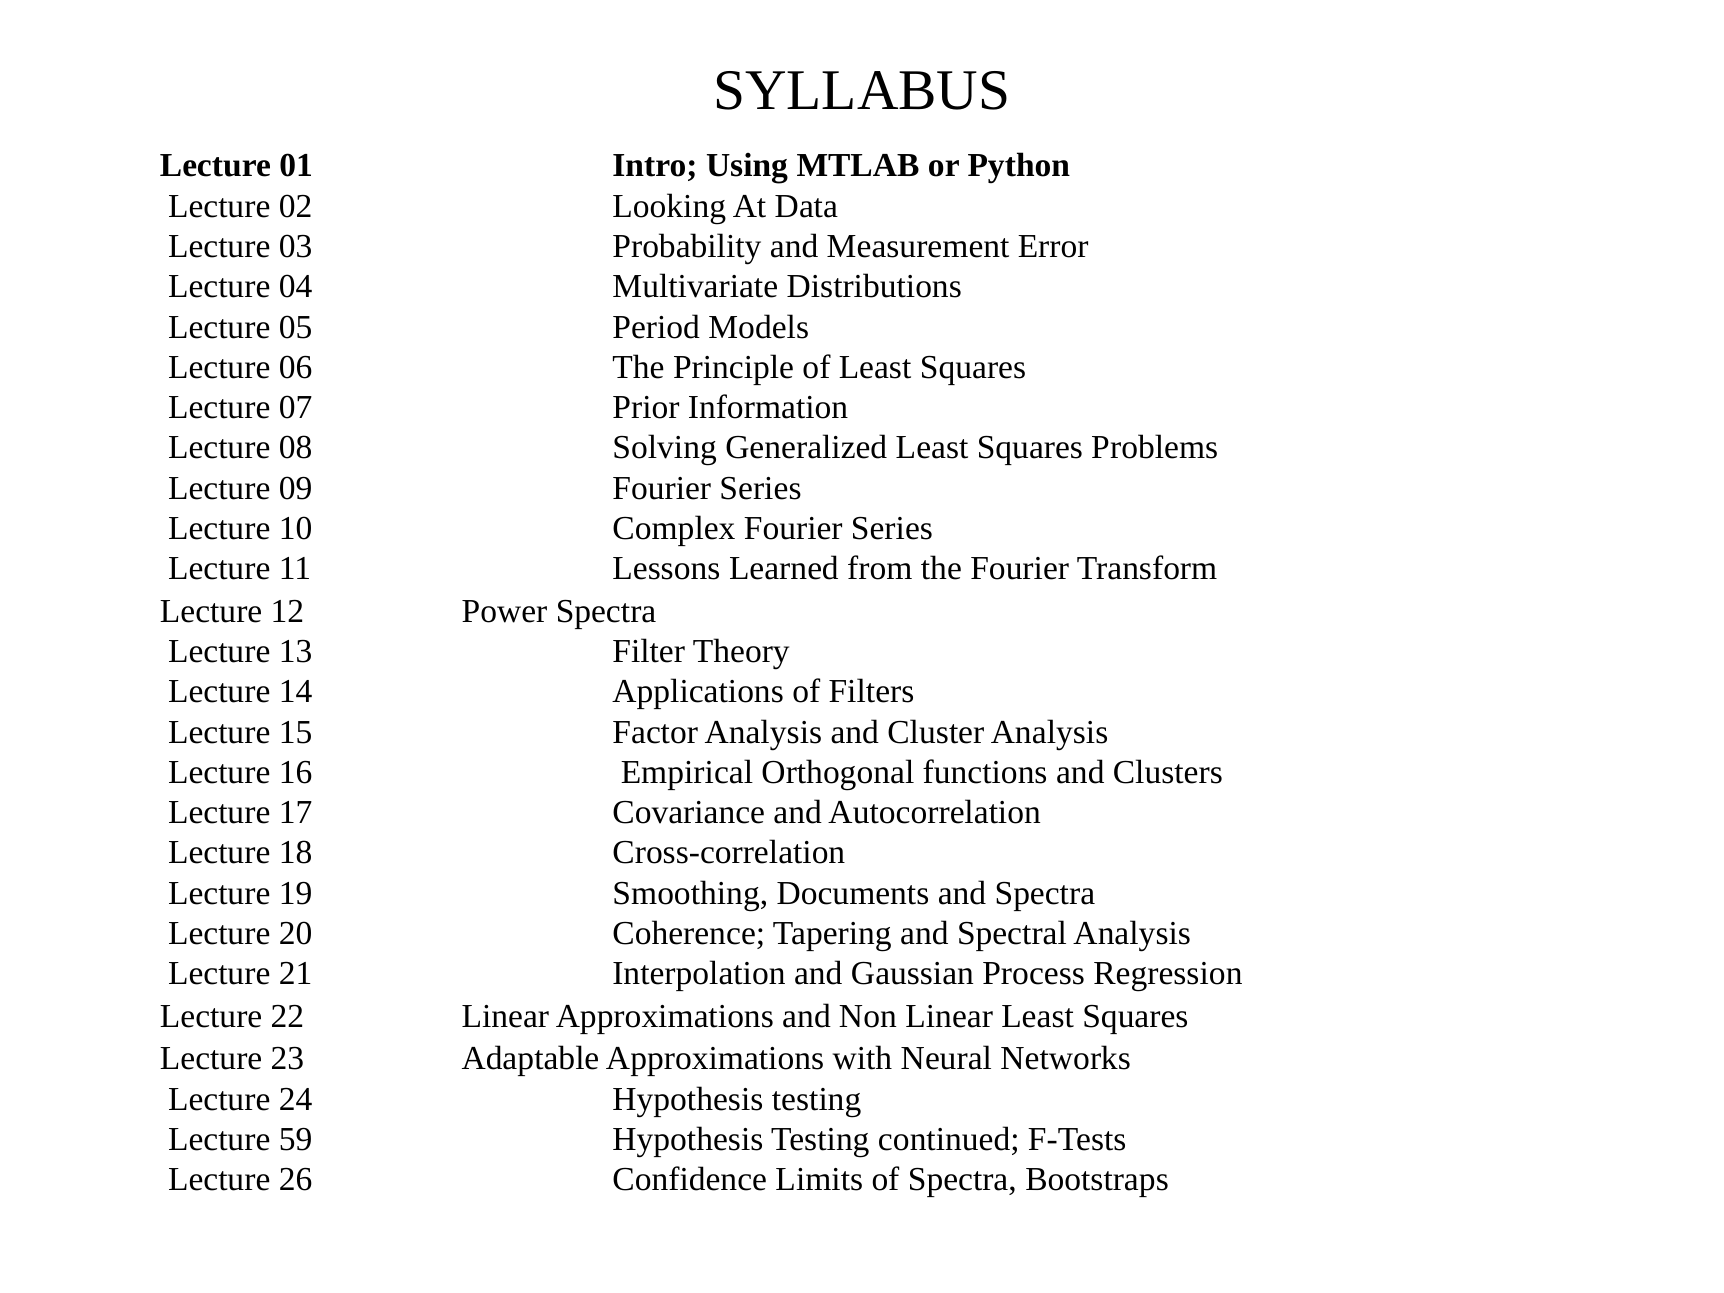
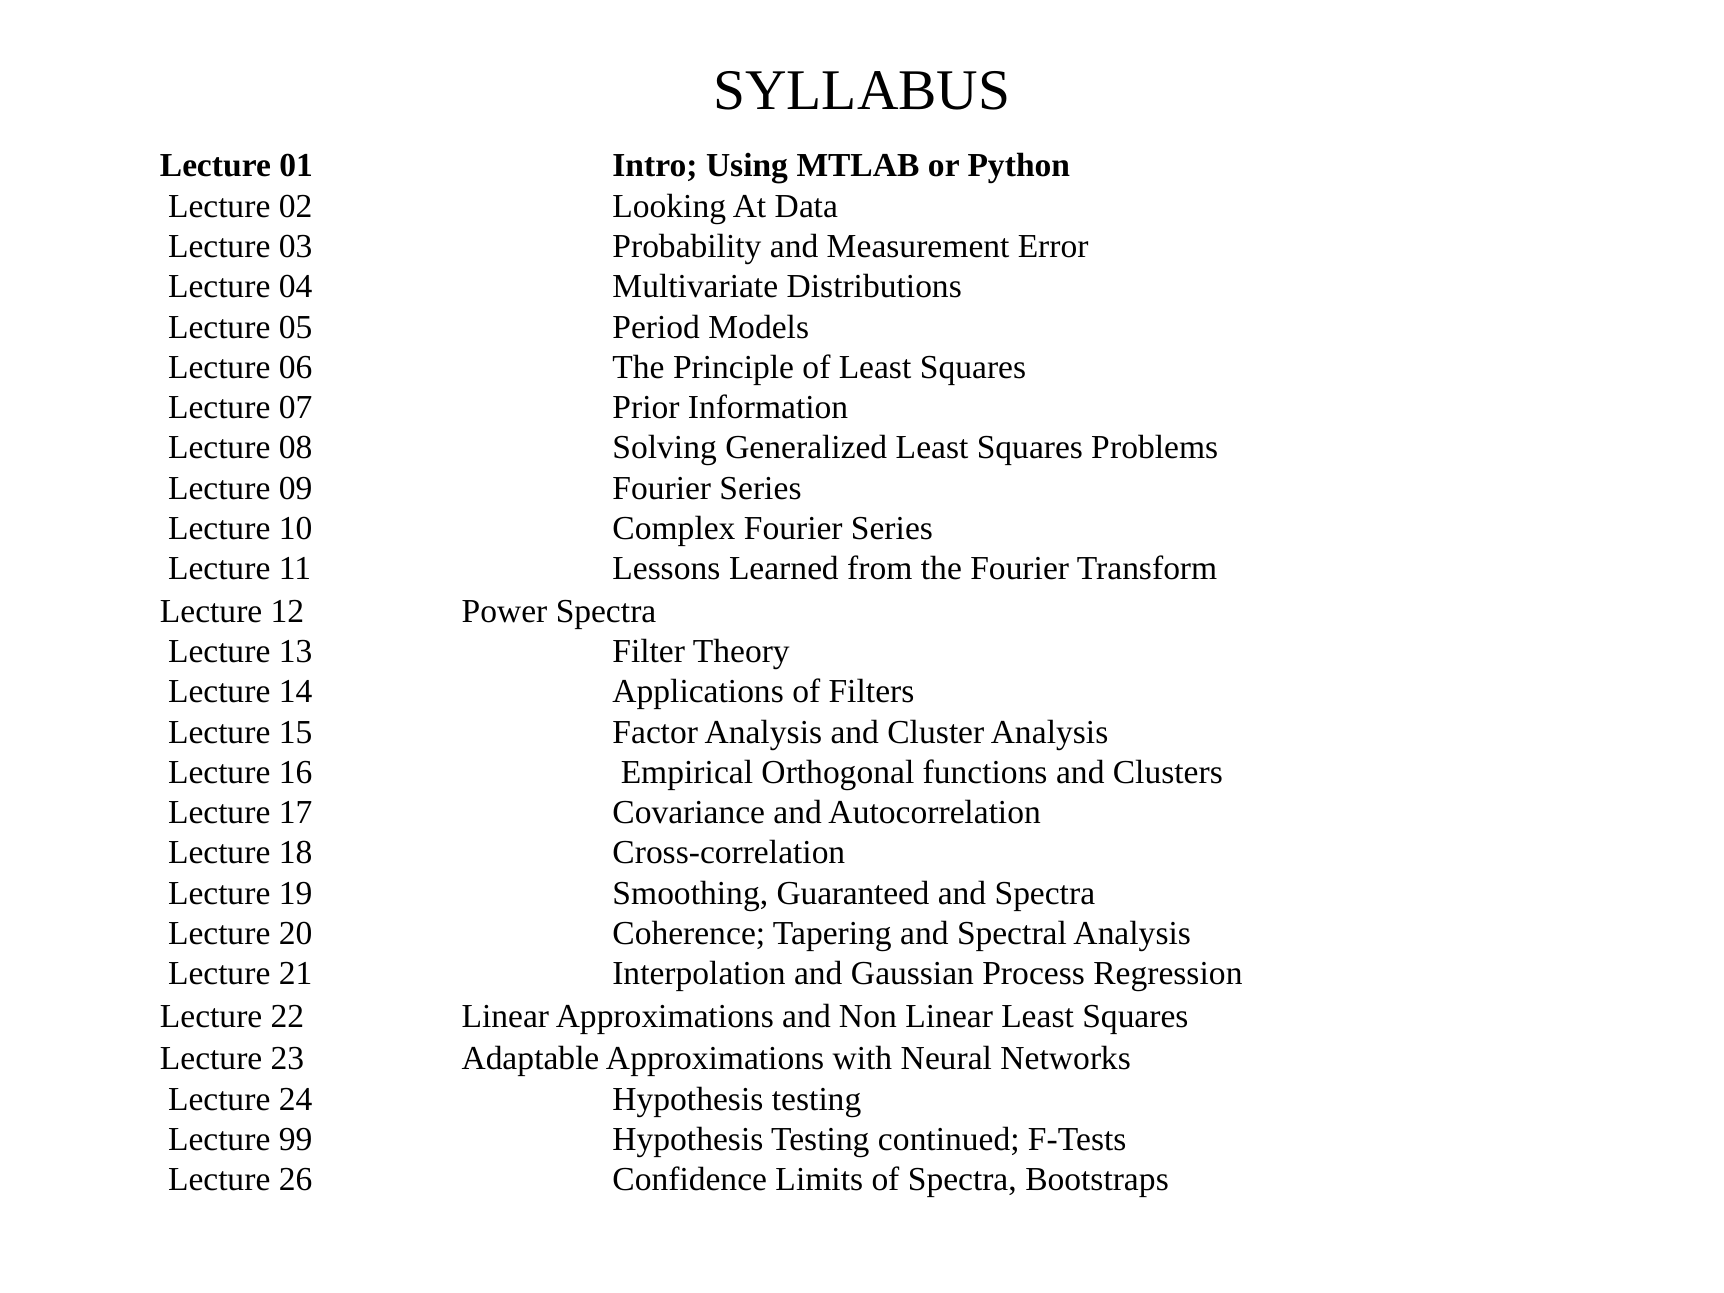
Documents: Documents -> Guaranteed (853, 893)
59: 59 -> 99 (296, 1139)
